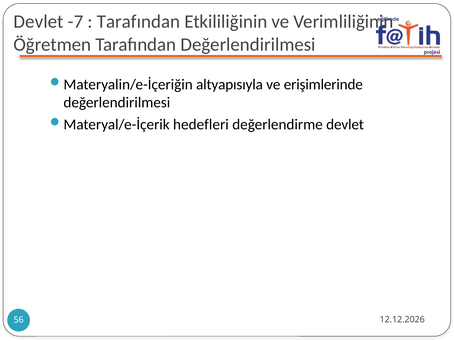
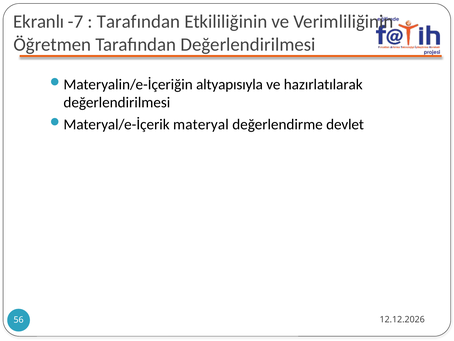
Devlet: Devlet -> Ekranlı (39, 22)
erişimlerinde: erişimlerinde -> hazırlatılarak (323, 84)
hedefleri: hedefleri -> materyal (201, 124)
